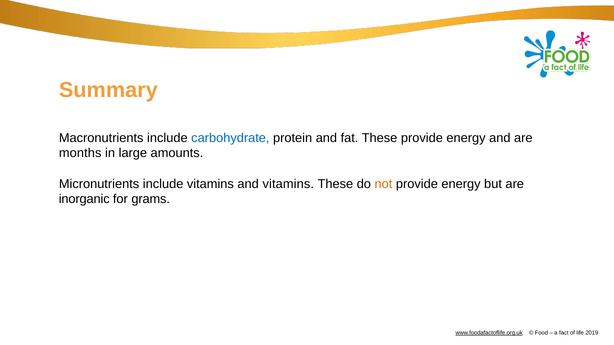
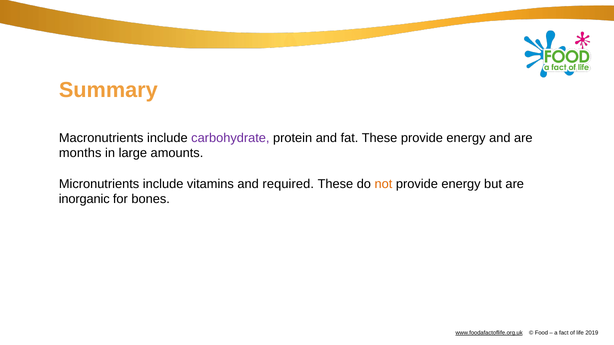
carbohydrate colour: blue -> purple (230, 138)
and vitamins: vitamins -> required (288, 184)
grams: grams -> bones (151, 199)
